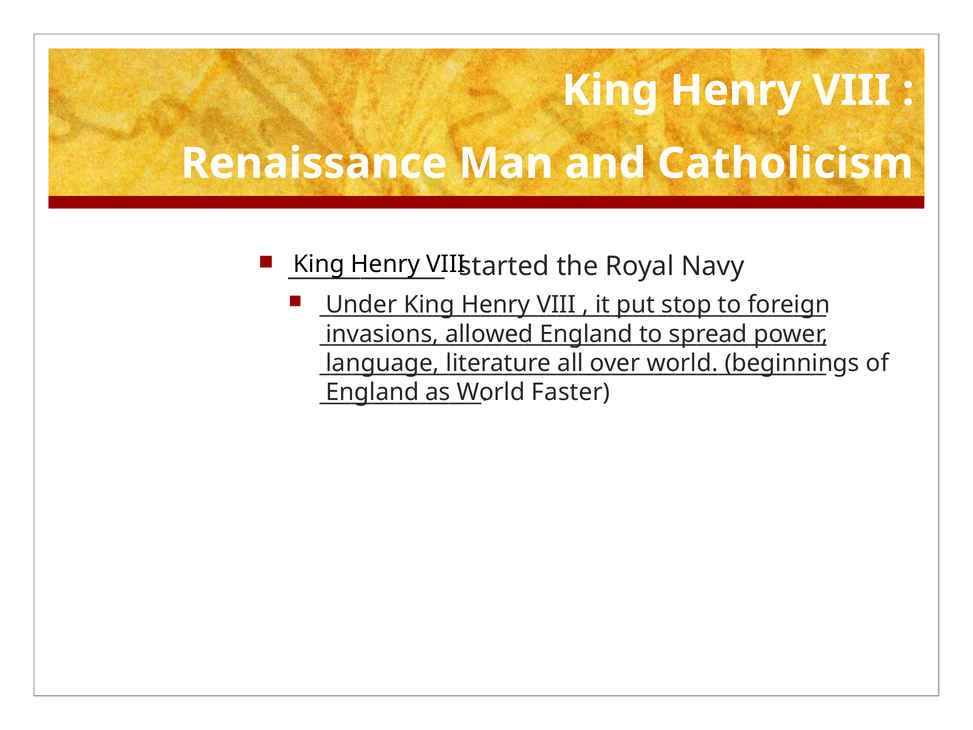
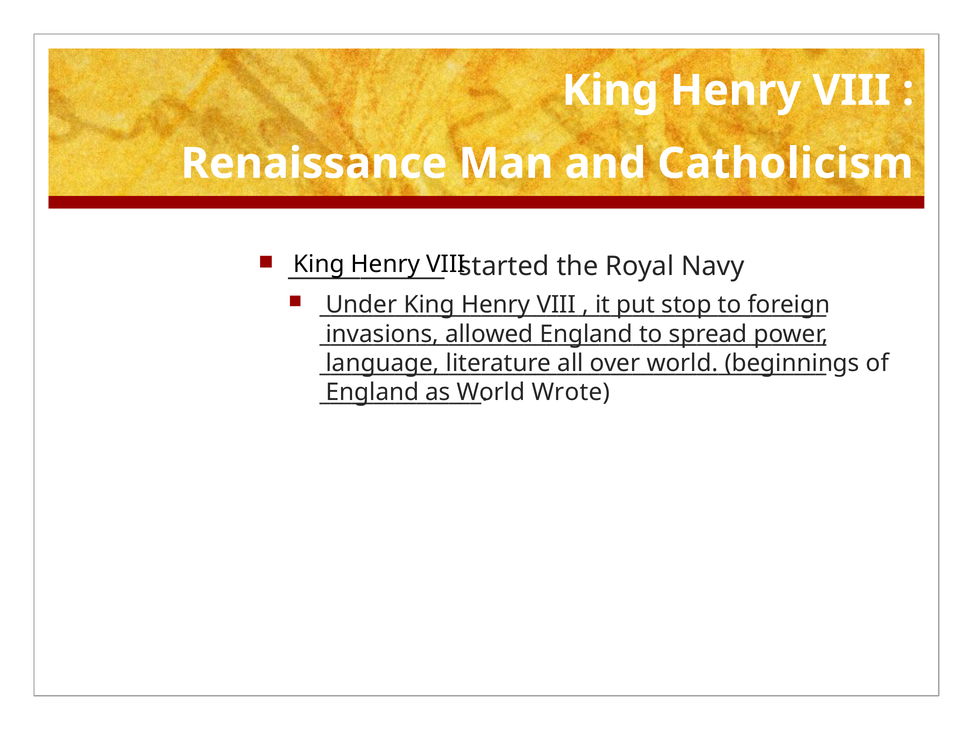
Faster: Faster -> Wrote (571, 392)
